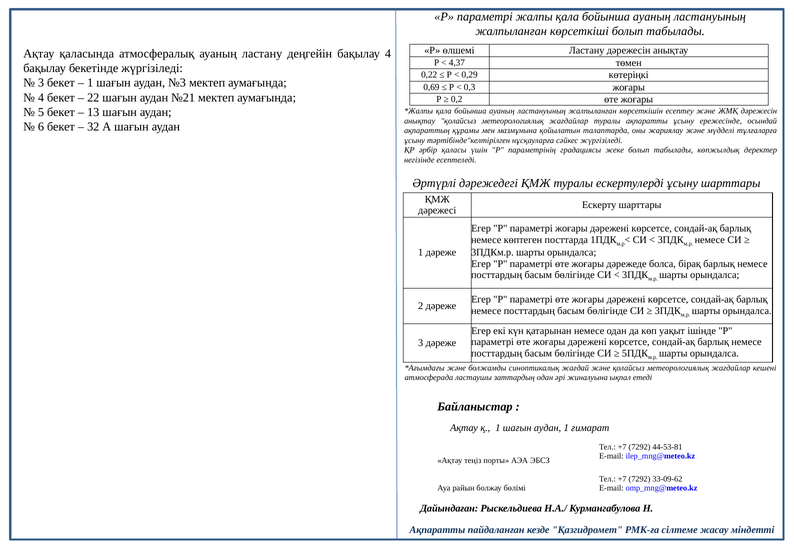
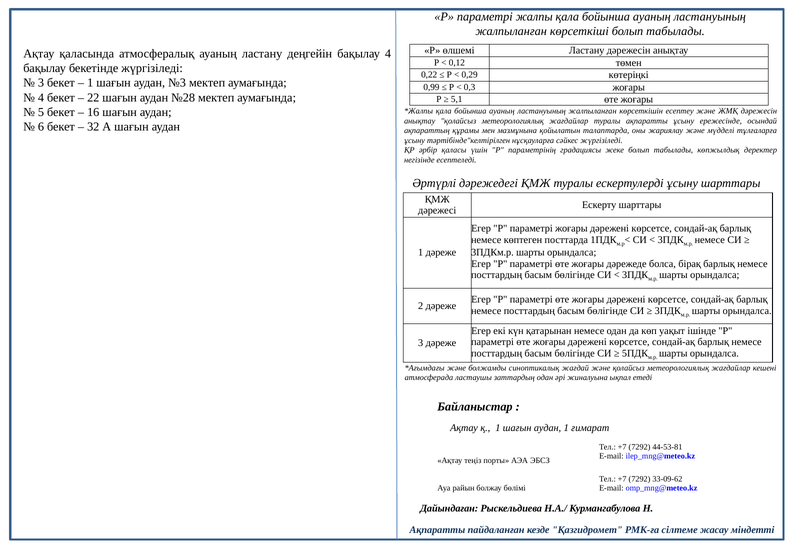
4,37: 4,37 -> 0,12 (457, 63)
0,69: 0,69 -> 0,99 (431, 87)
№21: №21 -> №28 (183, 98)
0,2: 0,2 -> 5,1 (457, 100)
13: 13 -> 16 (93, 112)
